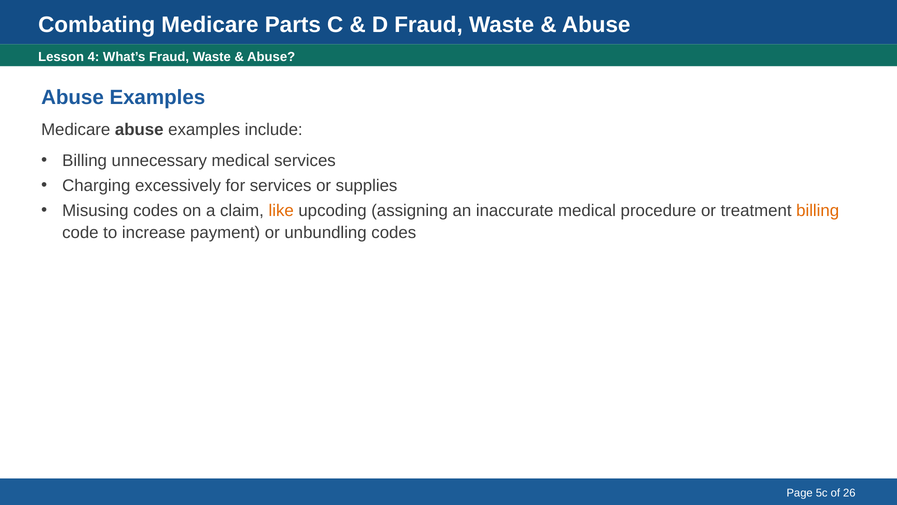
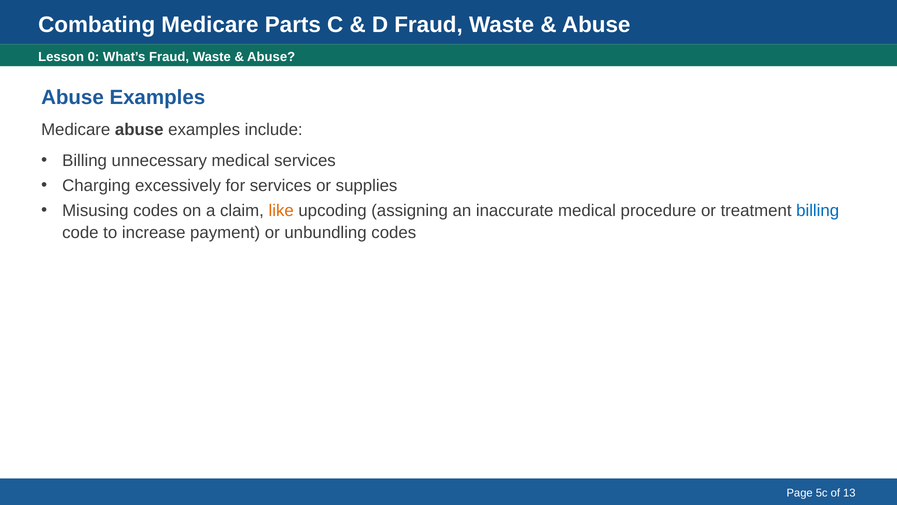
4: 4 -> 0 (94, 57)
billing colour: orange -> blue (818, 210)
26: 26 -> 13 (849, 493)
